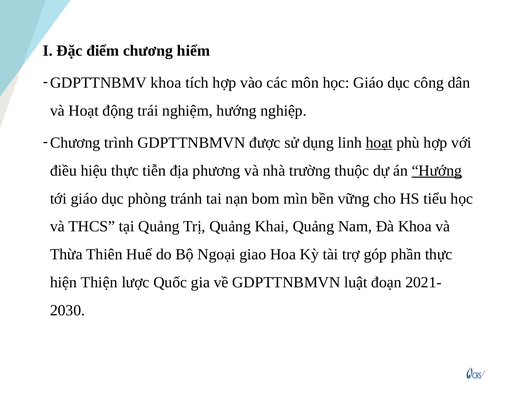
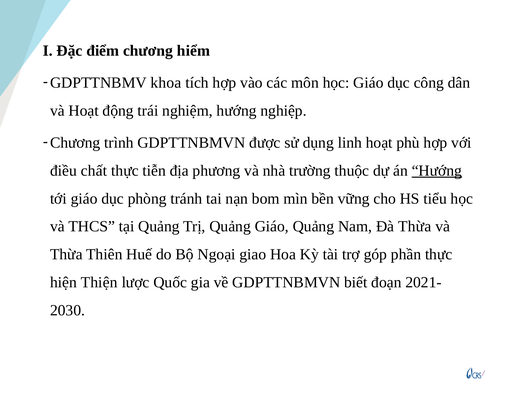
hoạt underline: present -> none (379, 143)
hiệu: hiệu -> chất (94, 171)
Quảng Khai: Khai -> Giáo (272, 227)
Đà Khoa: Khoa -> Thừa (415, 227)
luật: luật -> biết (356, 283)
